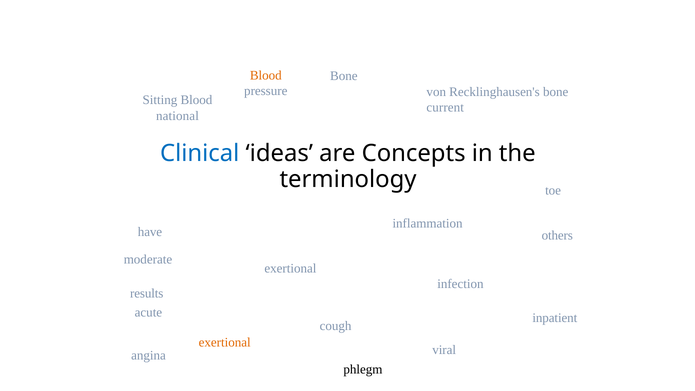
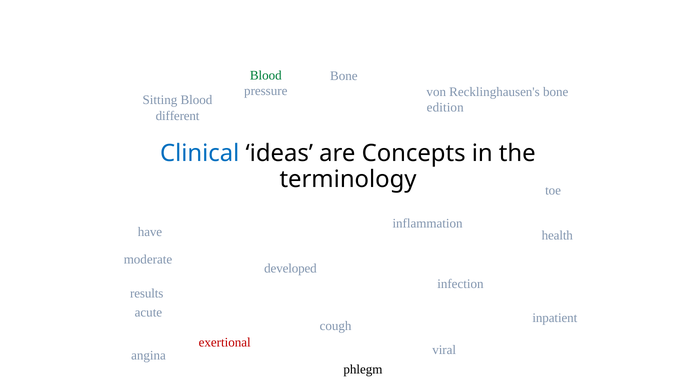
Blood colour: orange -> green (266, 75)
current: current -> edition (445, 107)
national: national -> different (178, 116)
others: others -> health (557, 236)
exertional: exertional -> developed (290, 268)
exertional colour: orange -> red (225, 342)
